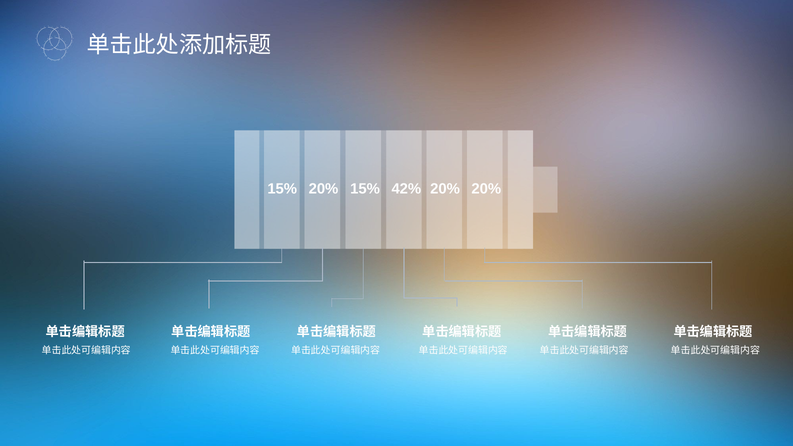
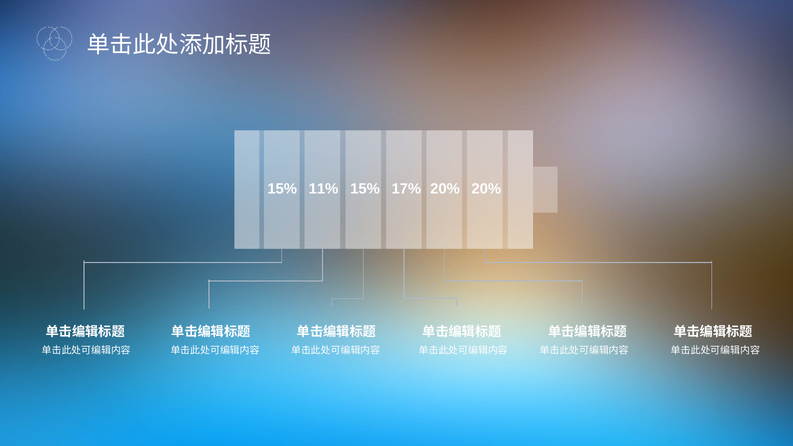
15% 20%: 20% -> 11% (323, 189)
42%: 42% -> 17% (406, 189)
